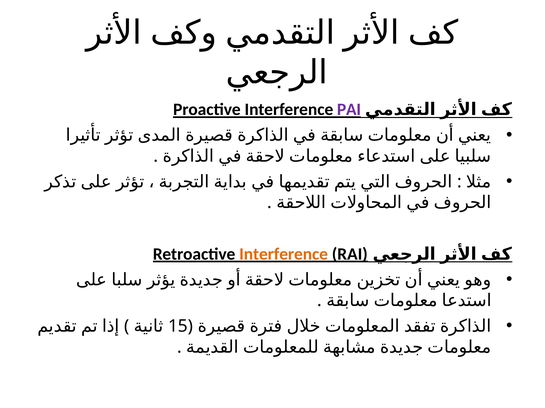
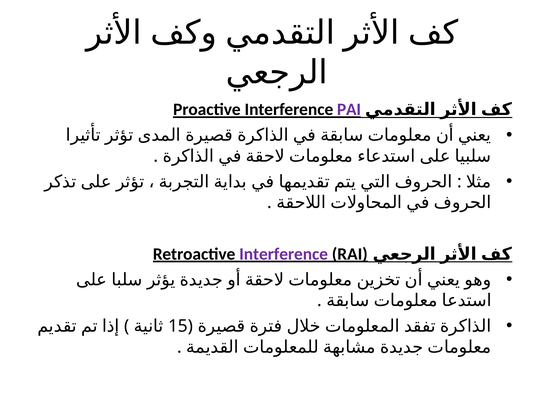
Interference colour: orange -> purple (284, 254)
